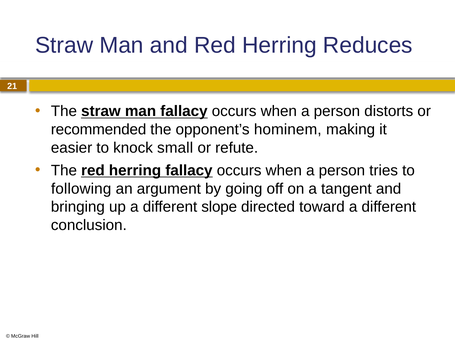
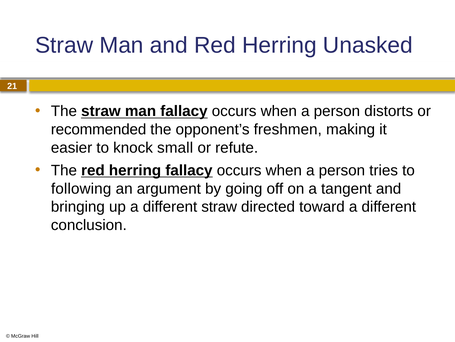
Reduces: Reduces -> Unasked (368, 45)
hominem: hominem -> freshmen (288, 129)
different slope: slope -> straw (219, 206)
